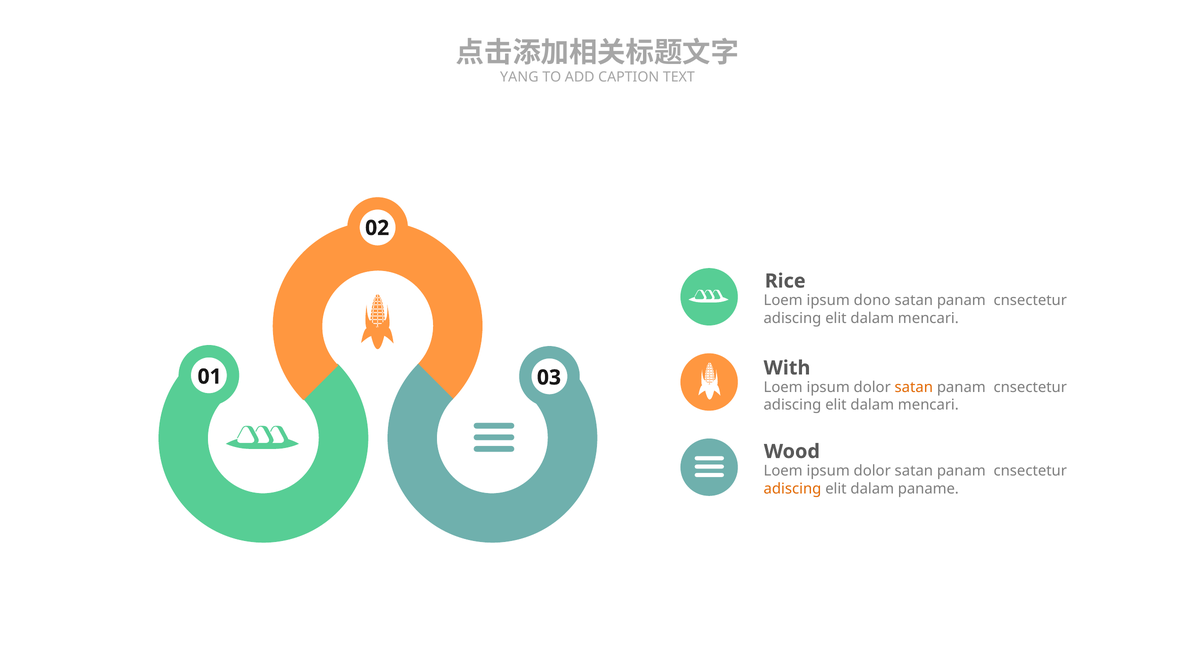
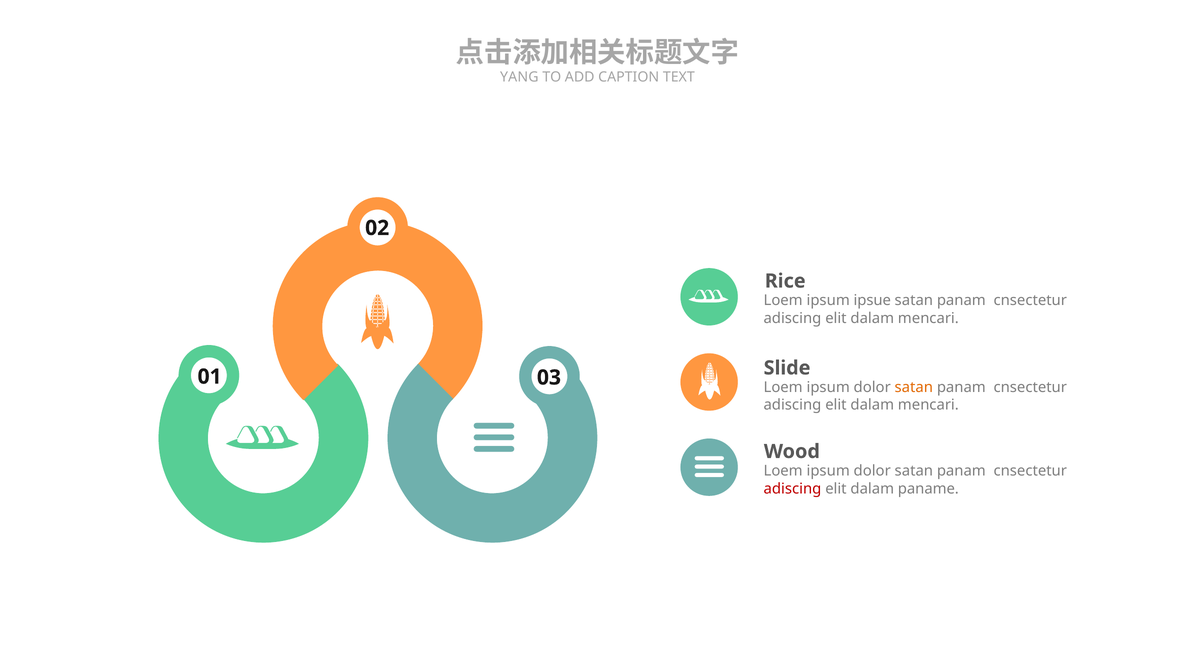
dono: dono -> ipsue (872, 300)
With: With -> Slide (787, 368)
adiscing colour: orange -> red (792, 489)
